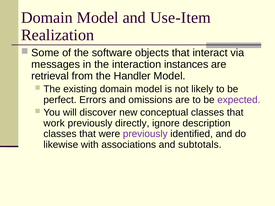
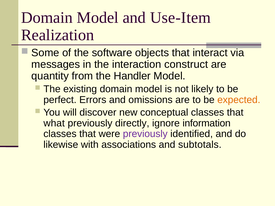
instances: instances -> construct (186, 64)
retrieval: retrieval -> quantity (50, 76)
expected colour: purple -> orange (239, 100)
work: work -> what (54, 123)
description: description -> information (207, 123)
